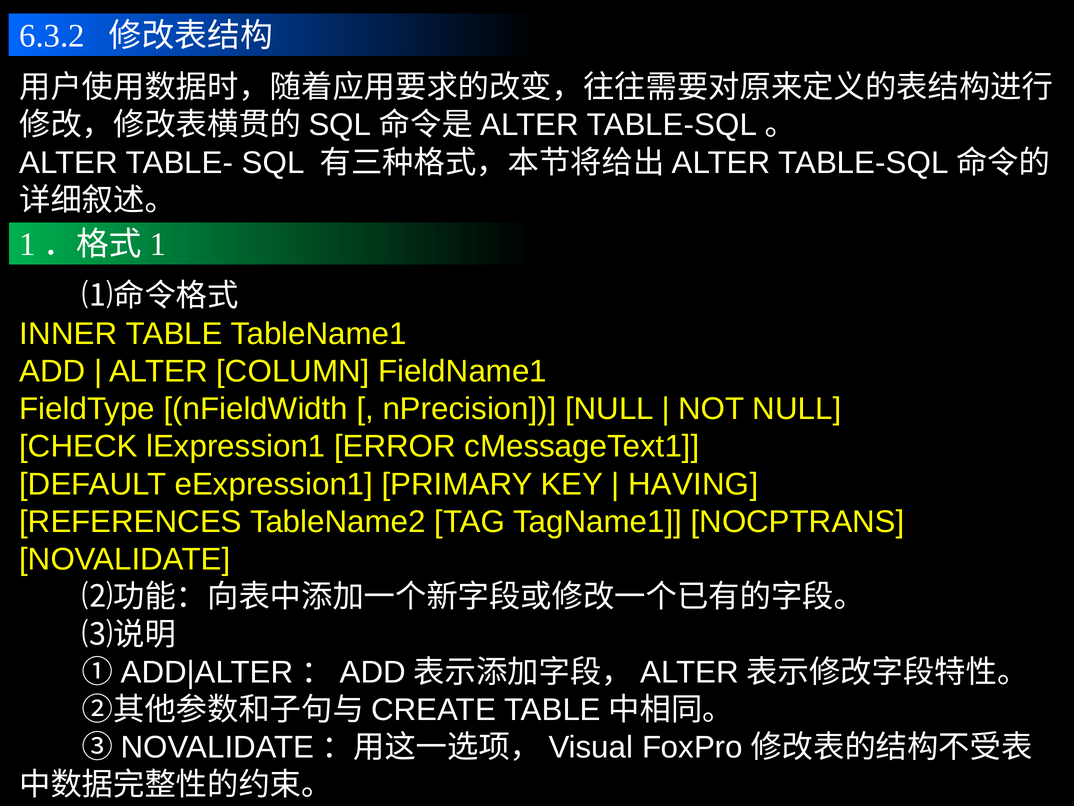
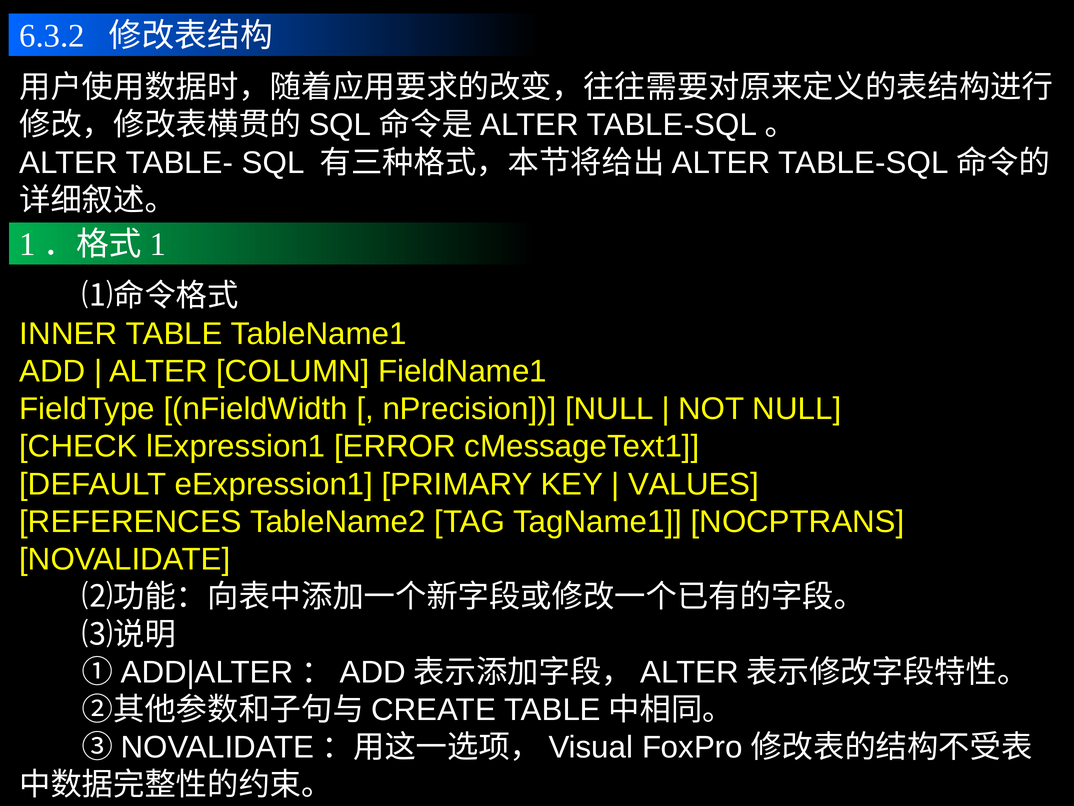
HAVING: HAVING -> VALUES (693, 484)
